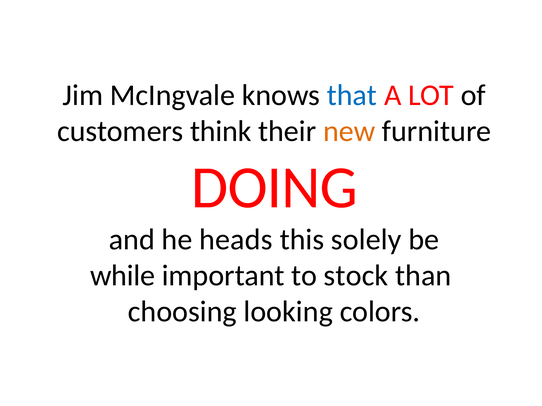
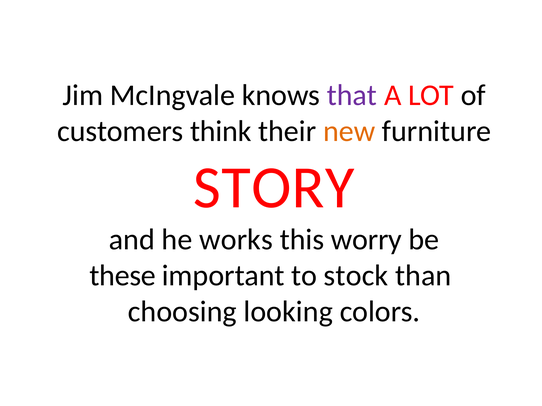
that colour: blue -> purple (352, 95)
DOING: DOING -> STORY (274, 188)
heads: heads -> works (236, 240)
solely: solely -> worry (366, 240)
while: while -> these (123, 276)
